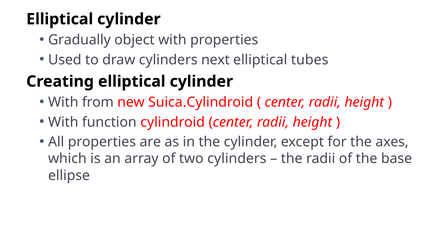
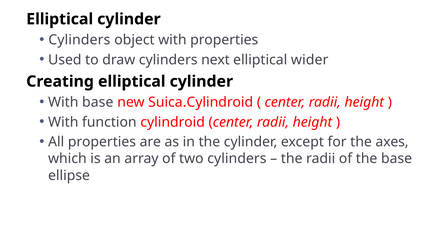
Gradually: Gradually -> Cylinders (79, 40)
tubes: tubes -> wider (310, 60)
With from: from -> base (98, 102)
